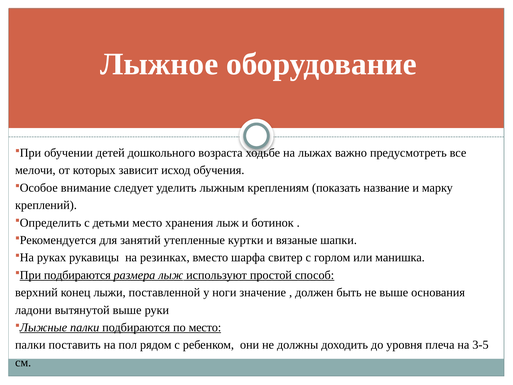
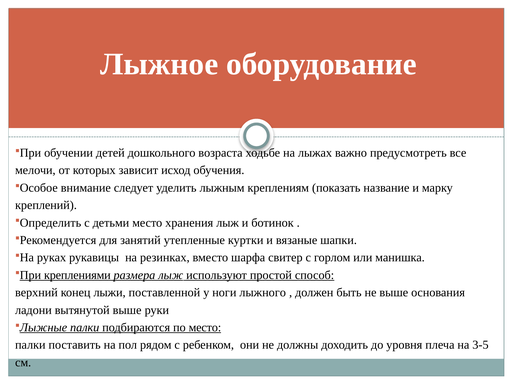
подбираются: подбираются -> креплениями (77, 275)
значение: значение -> лыжного (263, 292)
